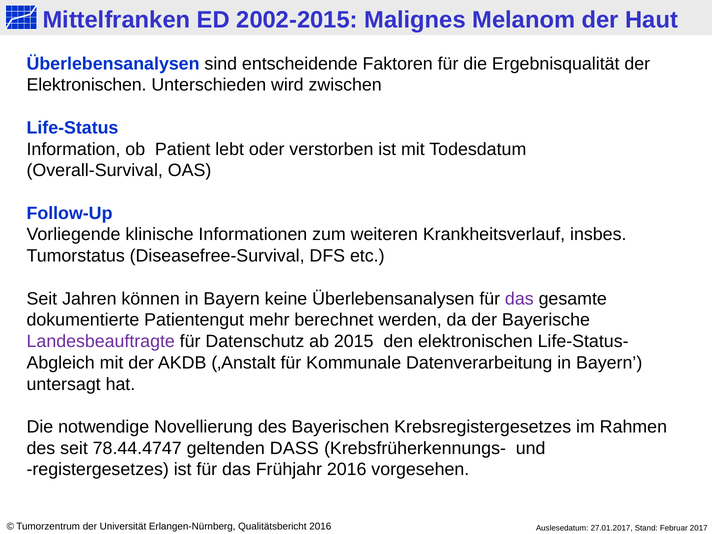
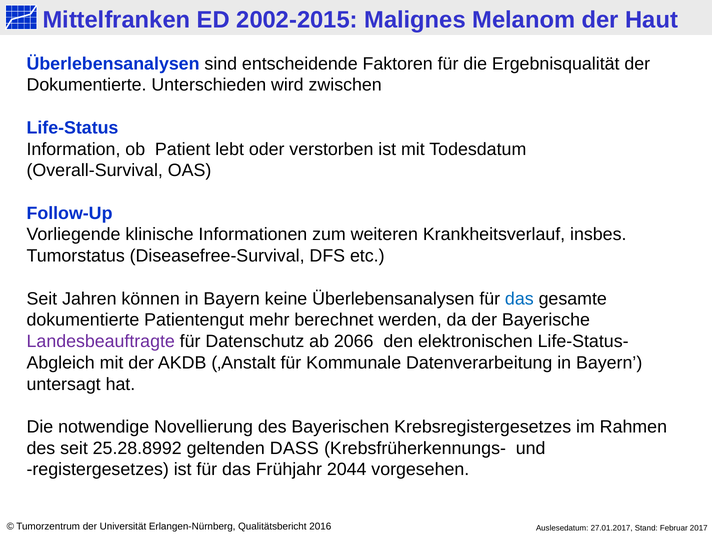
Elektronischen: Elektronischen -> Dokumentierte (87, 85)
das colour: purple -> blue (519, 299)
2015: 2015 -> 2066 (354, 341)
78.44.4747: 78.44.4747 -> 25.28.8992 (137, 448)
Frühjahr 2016: 2016 -> 2044 (347, 470)
